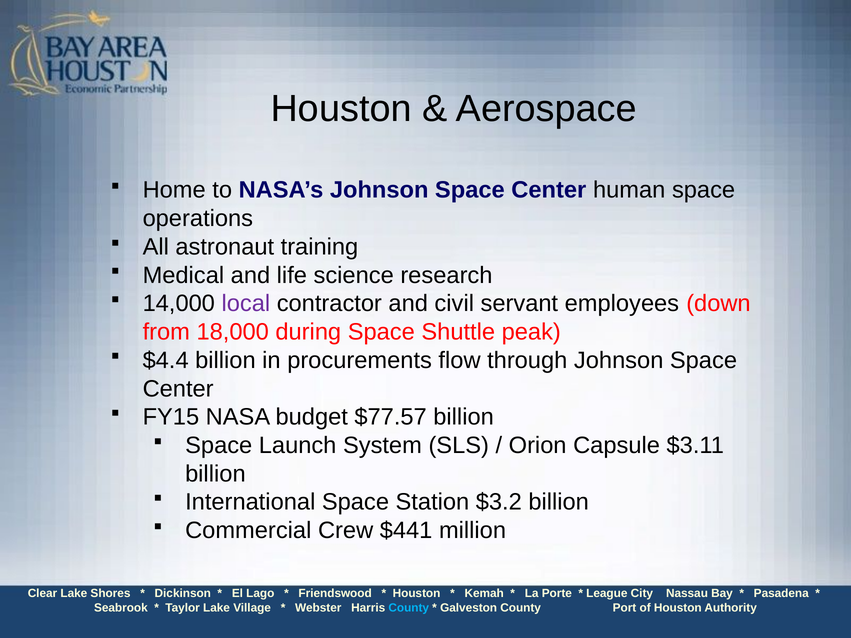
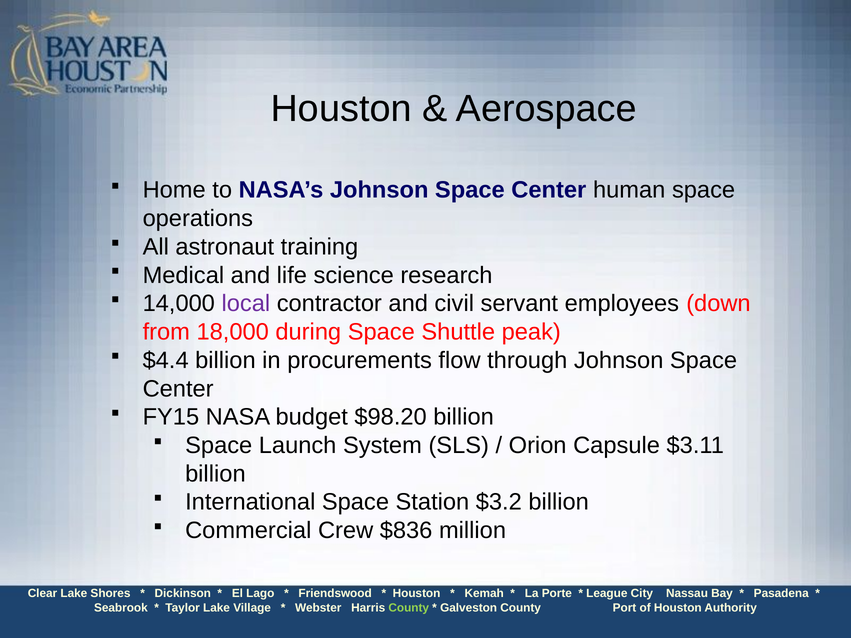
$77.57: $77.57 -> $98.20 (391, 417)
$441: $441 -> $836 (406, 531)
County colour: light blue -> light green (409, 608)
